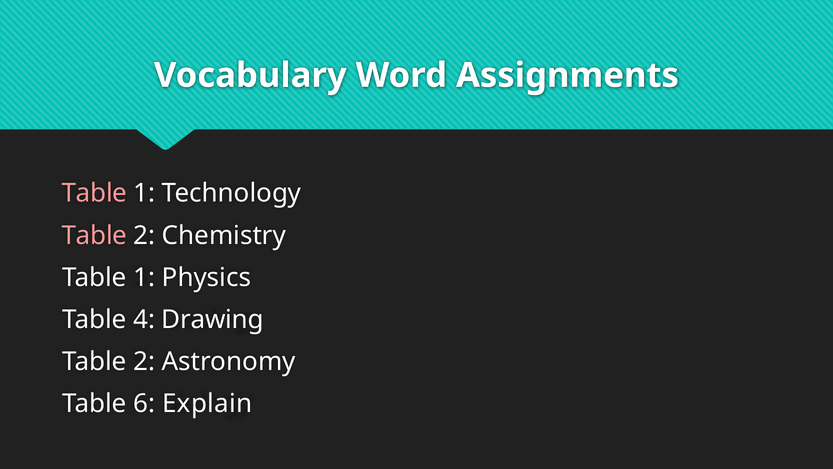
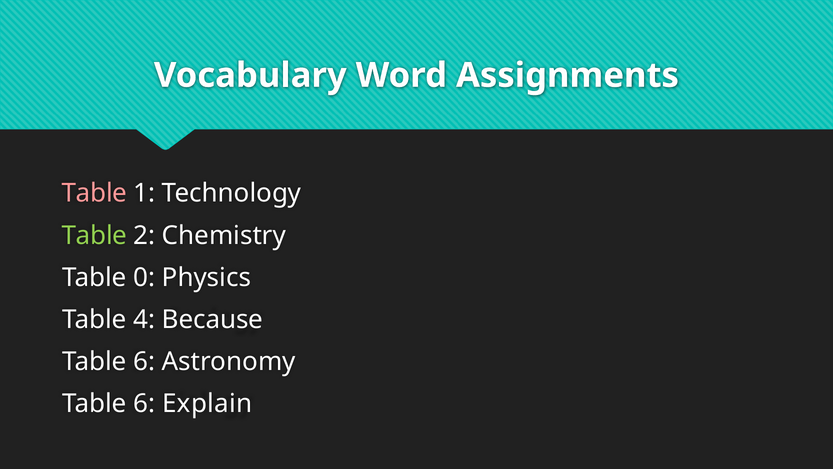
Table colour: pink -> light green (94, 235)
1: 1 -> 0 (144, 277)
Drawing: Drawing -> Because (212, 319)
2: 2 -> 6 (144, 361)
